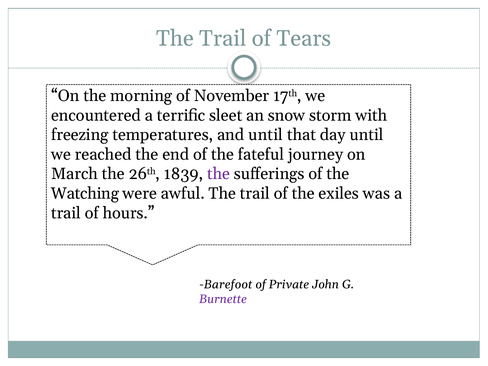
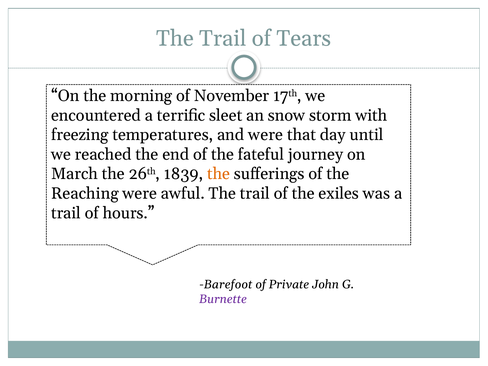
and until: until -> were (266, 135)
the colour: purple -> orange (219, 174)
Watching: Watching -> Reaching (85, 193)
